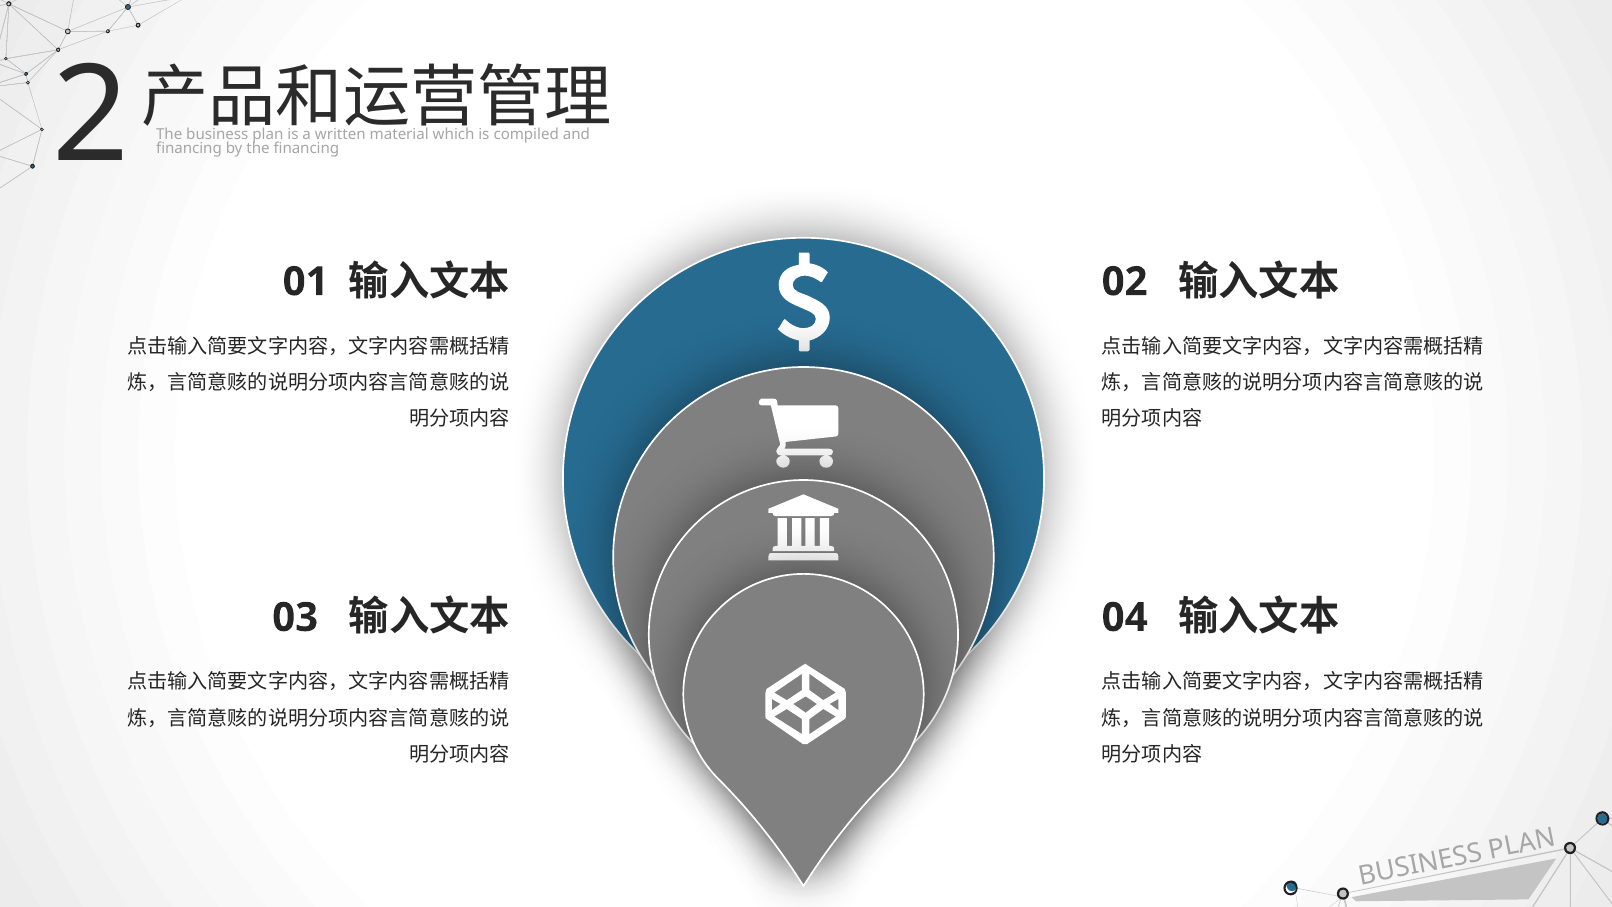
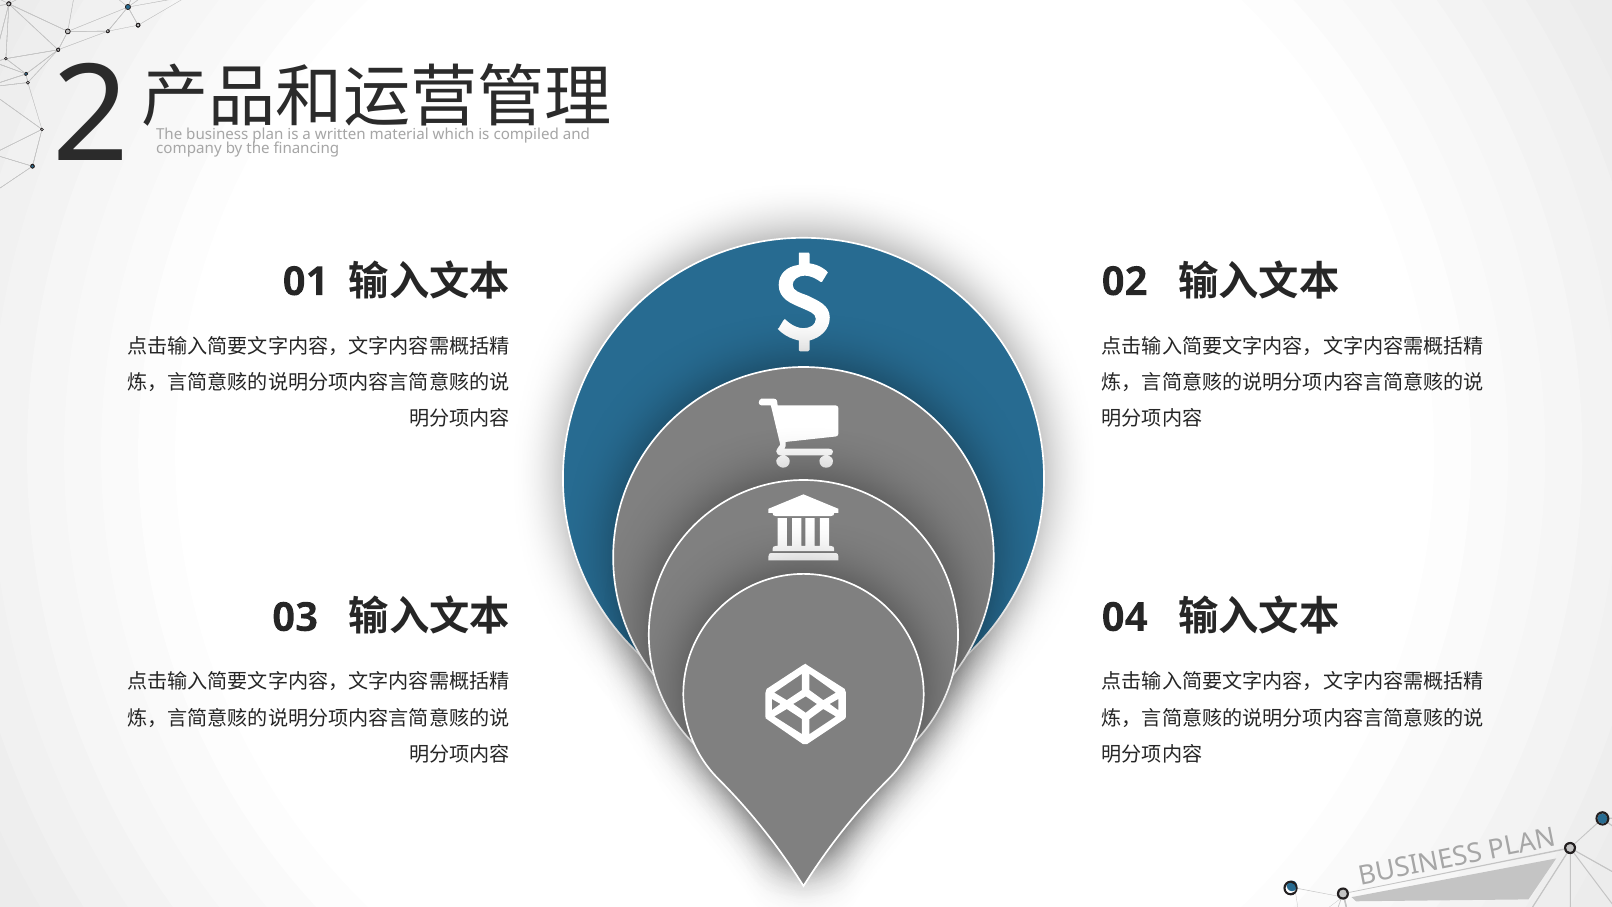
financing: financing -> company (189, 149)
